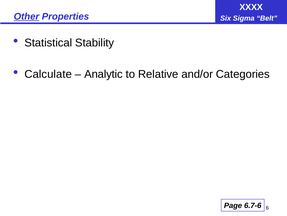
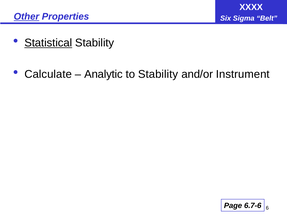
Statistical underline: none -> present (48, 43)
to Relative: Relative -> Stability (158, 74)
Categories: Categories -> Instrument (243, 74)
